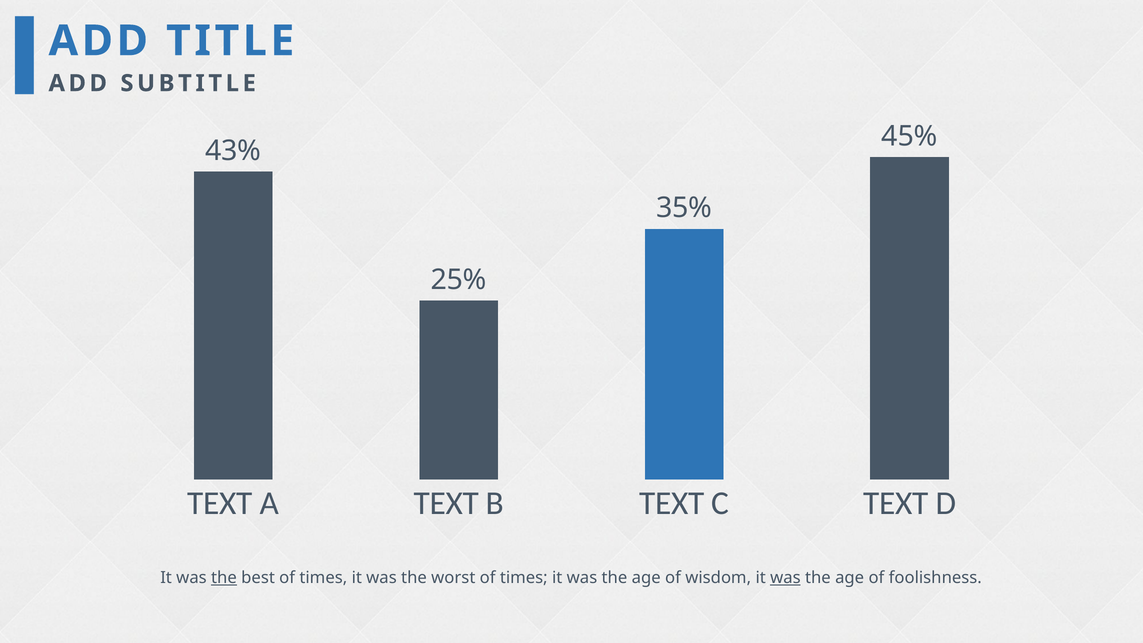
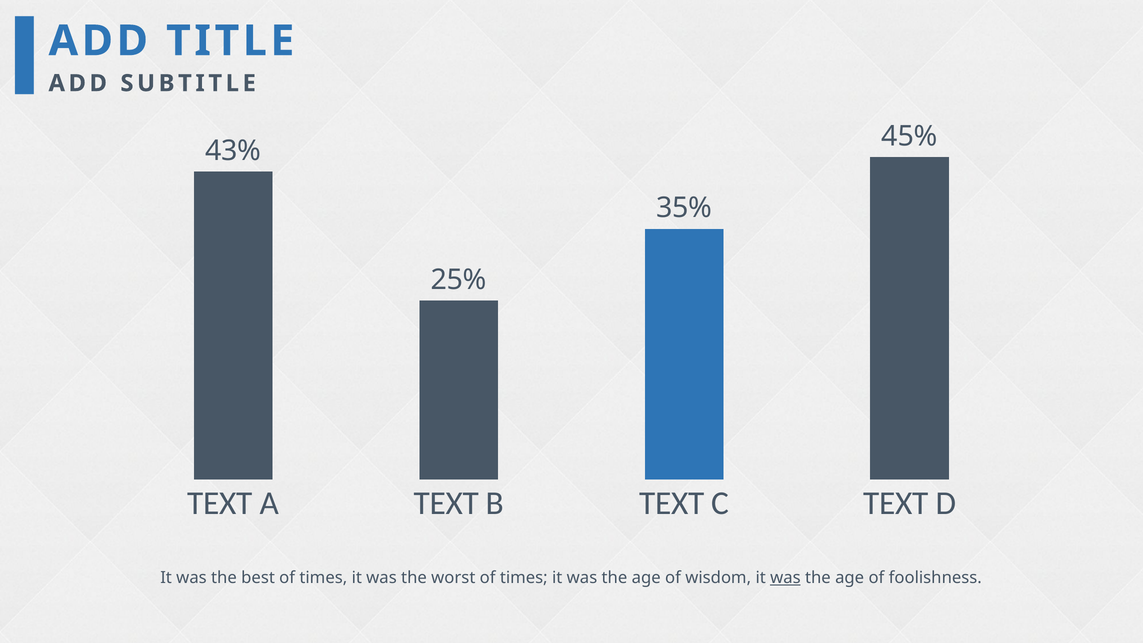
the underline: present -> none (224, 578)
